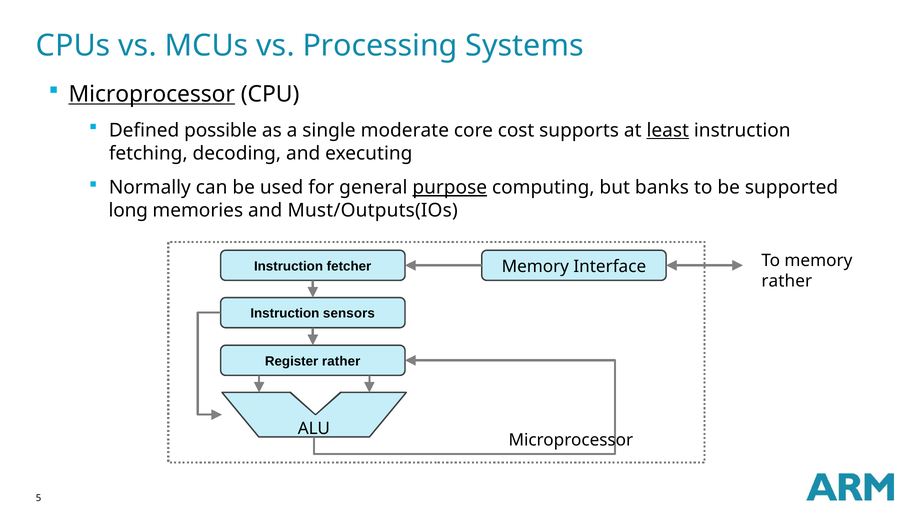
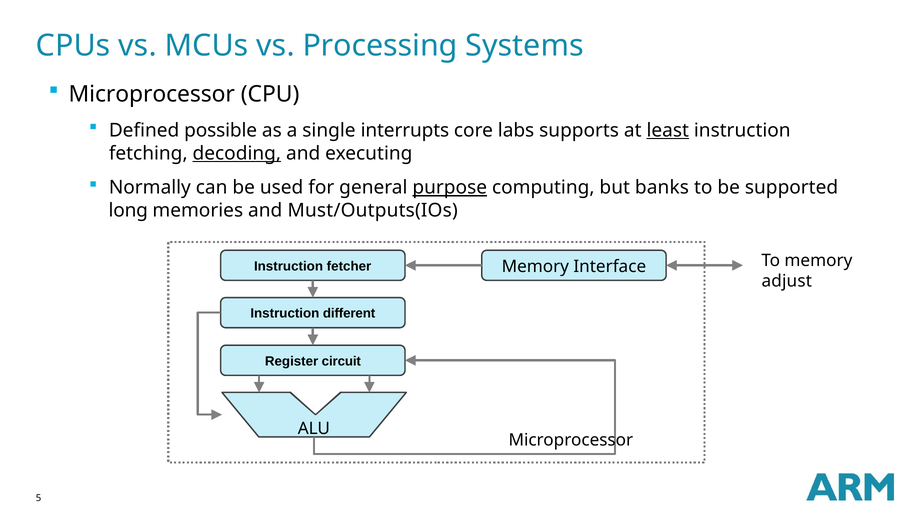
Microprocessor underline: present -> none (152, 94)
moderate: moderate -> interrupts (405, 131)
cost: cost -> labs (516, 131)
decoding underline: none -> present (237, 153)
rather: rather -> adjust (787, 281)
sensors: sensors -> different (349, 314)
Register rather: rather -> circuit (341, 361)
